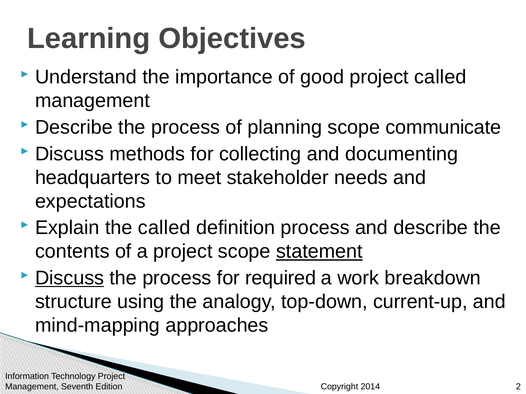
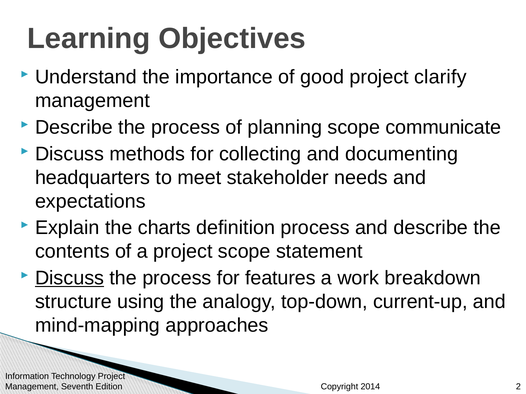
project called: called -> clarify (440, 77)
the called: called -> charts (164, 228)
statement underline: present -> none (319, 252)
required: required -> features (280, 278)
